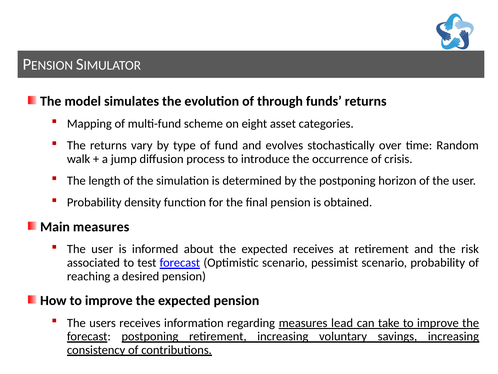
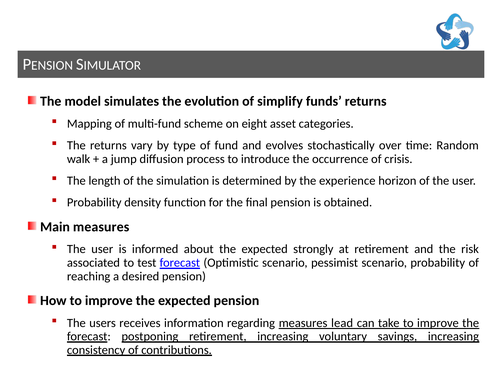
through: through -> simplify (280, 101)
the postponing: postponing -> experience (347, 180)
expected receives: receives -> strongly (313, 249)
